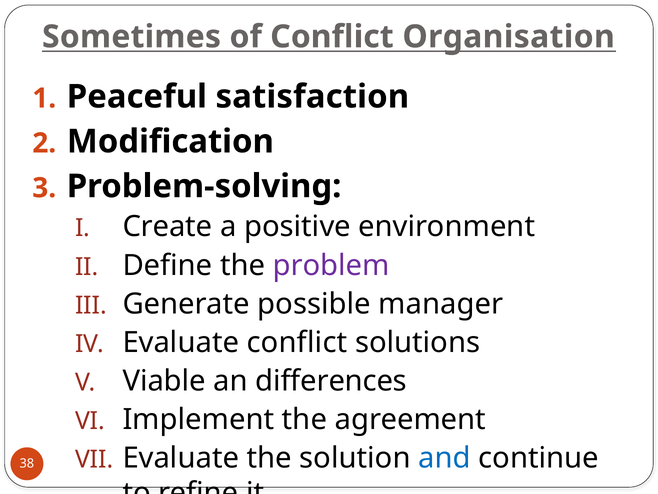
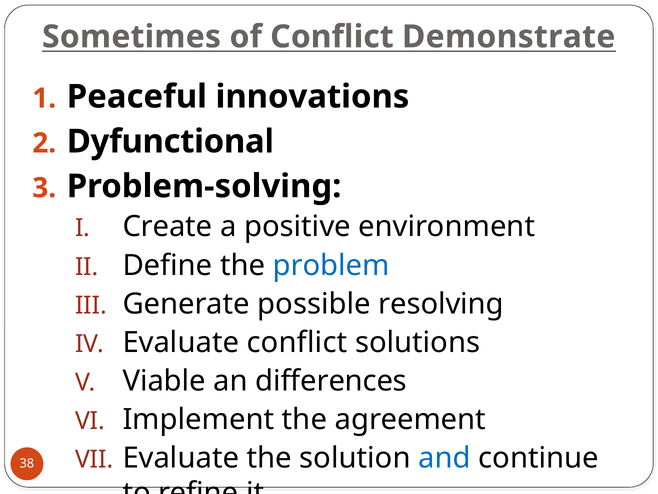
Organisation: Organisation -> Demonstrate (509, 37)
satisfaction: satisfaction -> innovations (312, 97)
Modification: Modification -> Dyfunctional (170, 141)
problem colour: purple -> blue (331, 265)
manager: manager -> resolving (441, 304)
